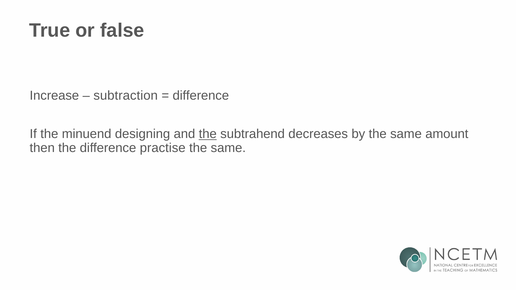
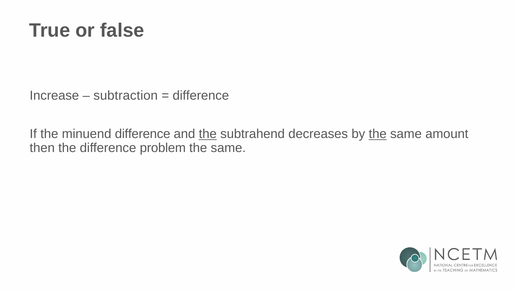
minuend designing: designing -> difference (143, 134)
the underline: none -> present (378, 134)
practise: practise -> problem (163, 148)
